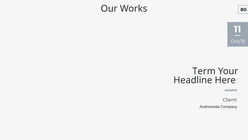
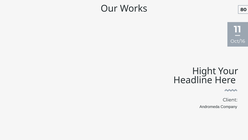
Term: Term -> Hight (204, 71)
